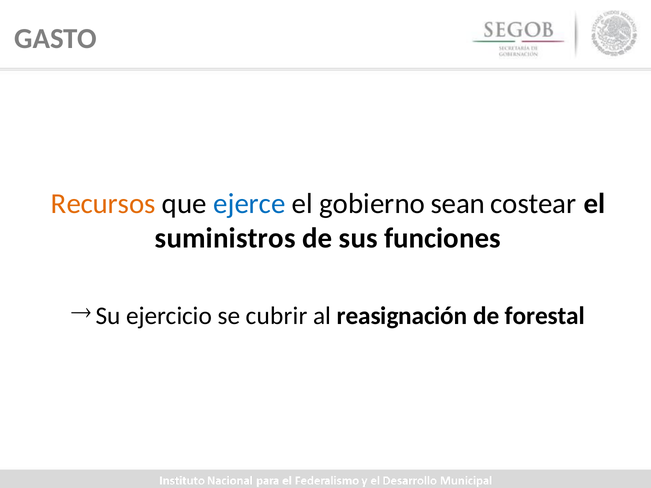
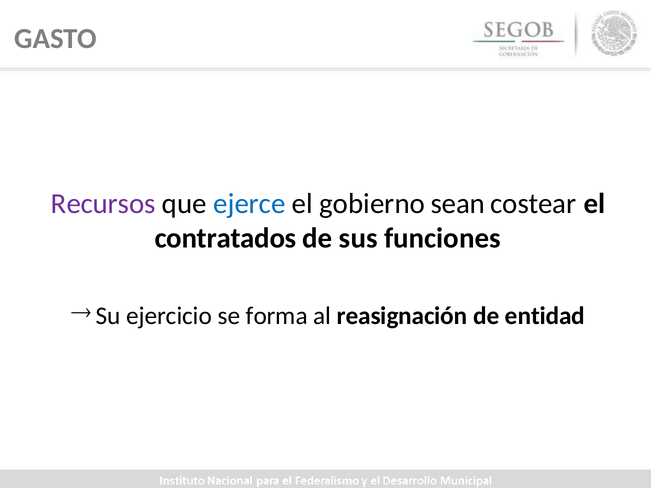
Recursos colour: orange -> purple (103, 204)
suministros: suministros -> contratados (225, 238)
cubrir: cubrir -> forma (277, 316)
forestal: forestal -> entidad (545, 316)
